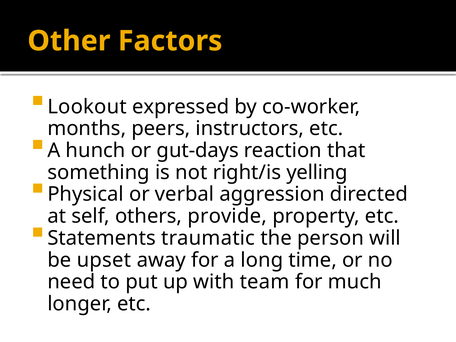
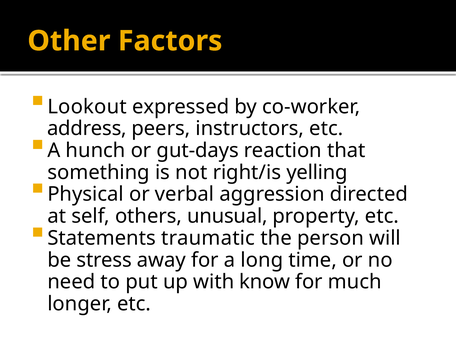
months: months -> address (87, 129)
provide: provide -> unusual (227, 216)
upset: upset -> stress (104, 260)
team: team -> know (265, 282)
